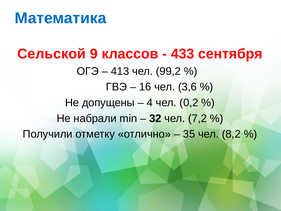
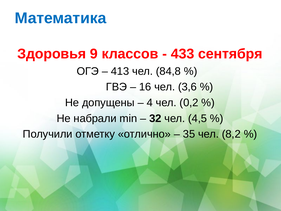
Сельской: Сельской -> Здоровья (52, 54)
99,2: 99,2 -> 84,8 (168, 71)
7,2: 7,2 -> 4,5 (198, 118)
